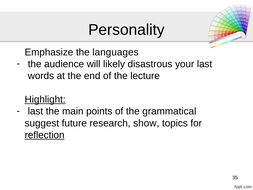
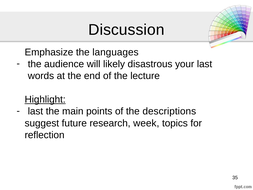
Personality: Personality -> Discussion (126, 30)
grammatical: grammatical -> descriptions (169, 111)
show: show -> week (146, 123)
reflection underline: present -> none (45, 135)
